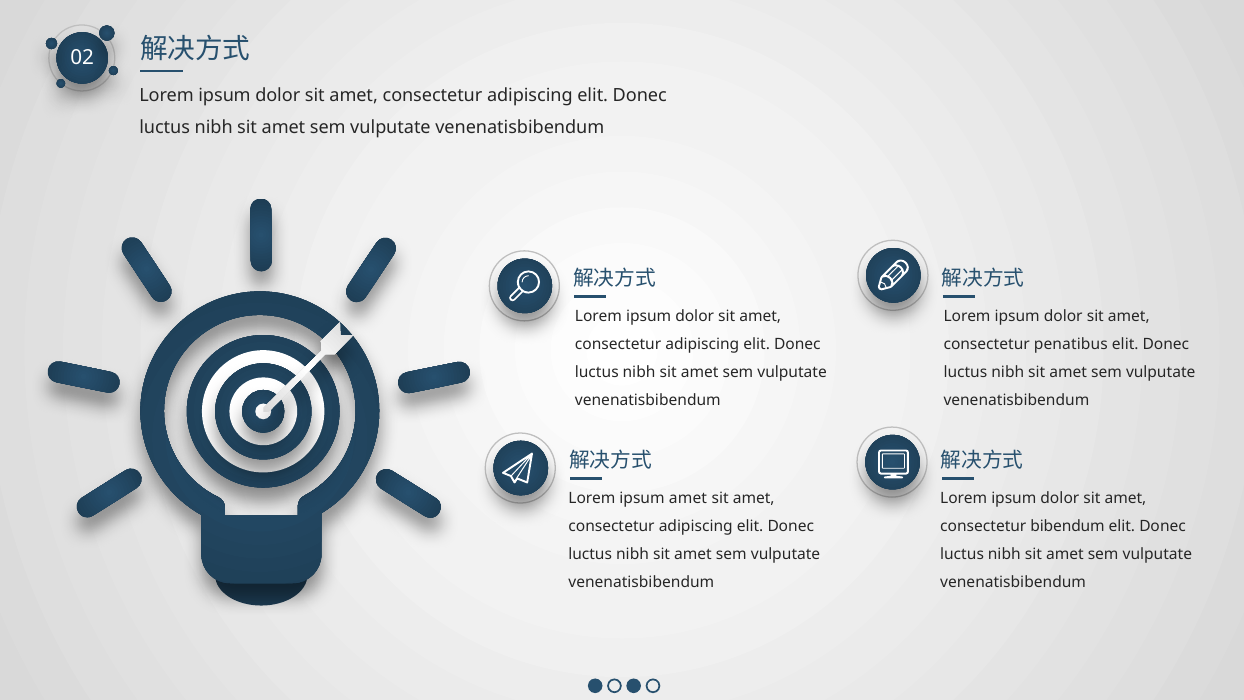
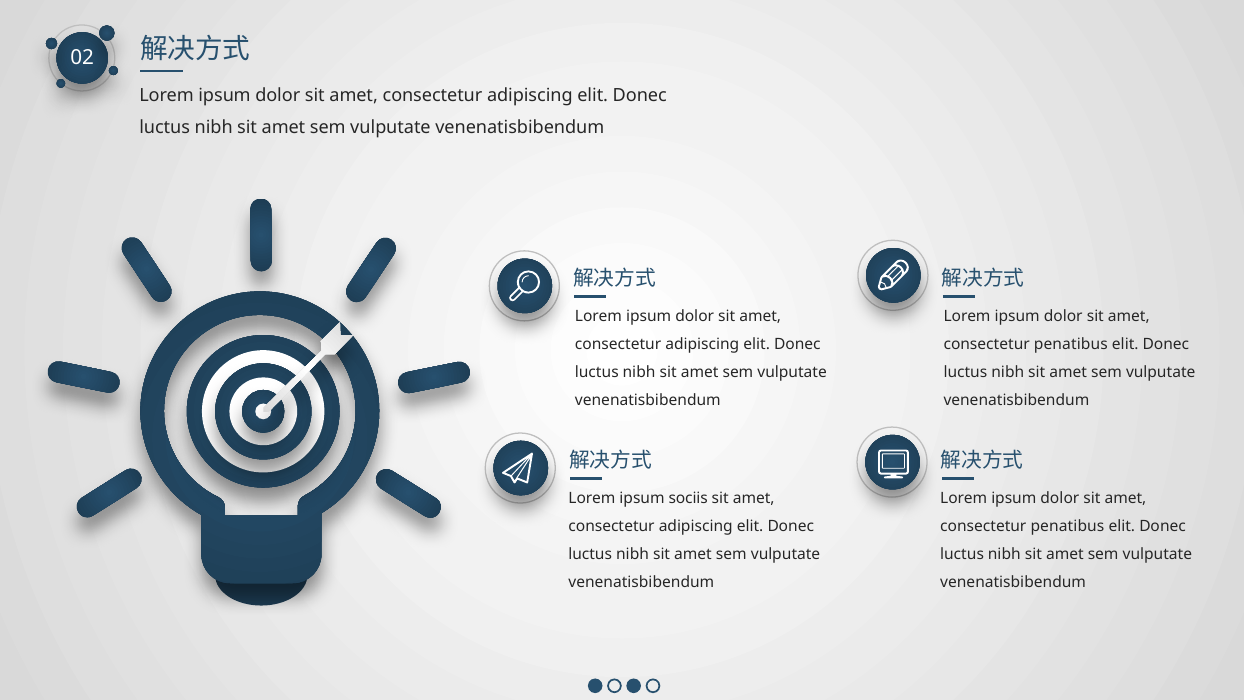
ipsum amet: amet -> sociis (688, 498)
bibendum: bibendum -> penatibus (1067, 526)
